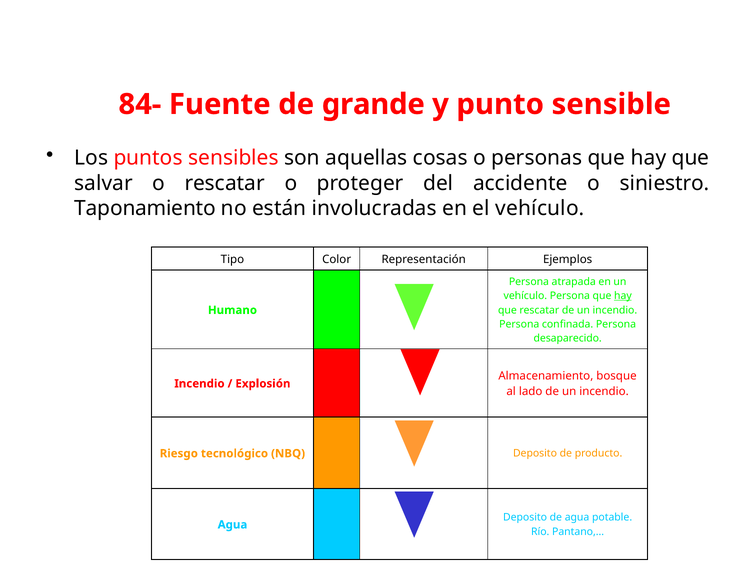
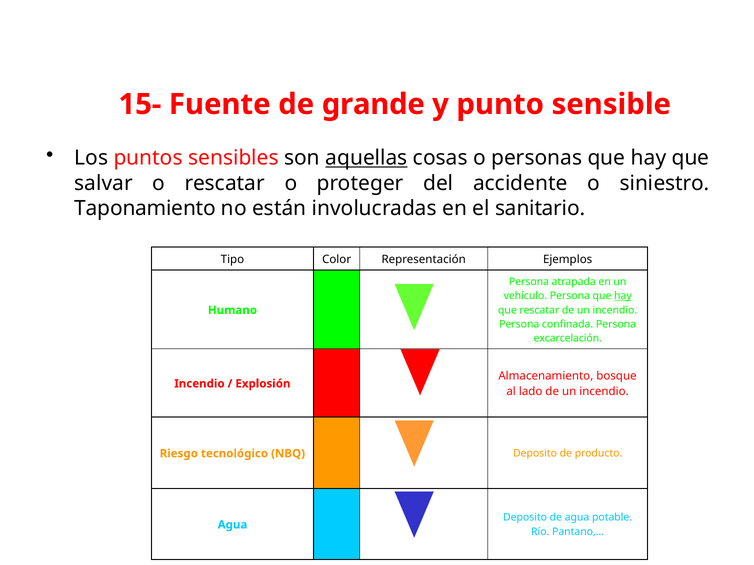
84-: 84- -> 15- (140, 104)
aquellas underline: none -> present (366, 158)
el vehículo: vehículo -> sanitario (540, 208)
desaparecido: desaparecido -> excarcelación (568, 339)
